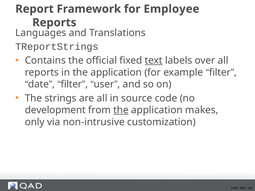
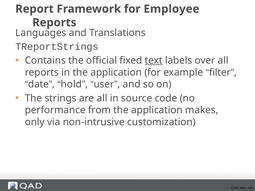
filter: filter -> hold (71, 84)
development: development -> performance (55, 110)
the underline: present -> none (121, 110)
